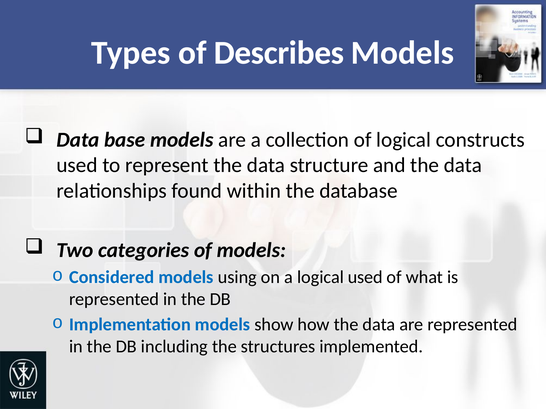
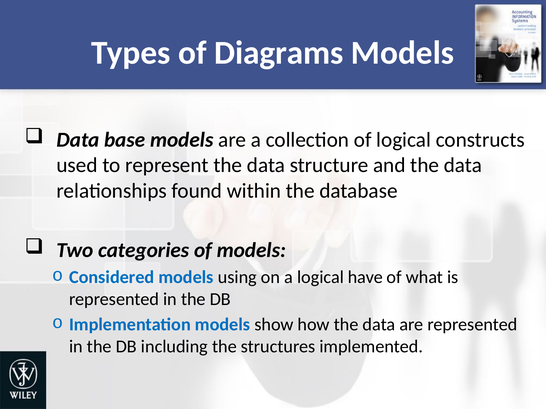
Describes: Describes -> Diagrams (279, 53)
logical used: used -> have (365, 278)
